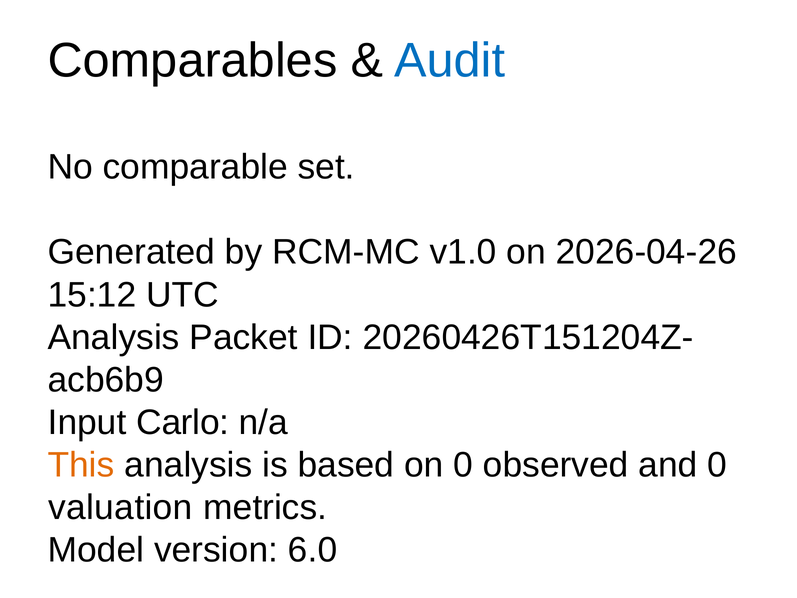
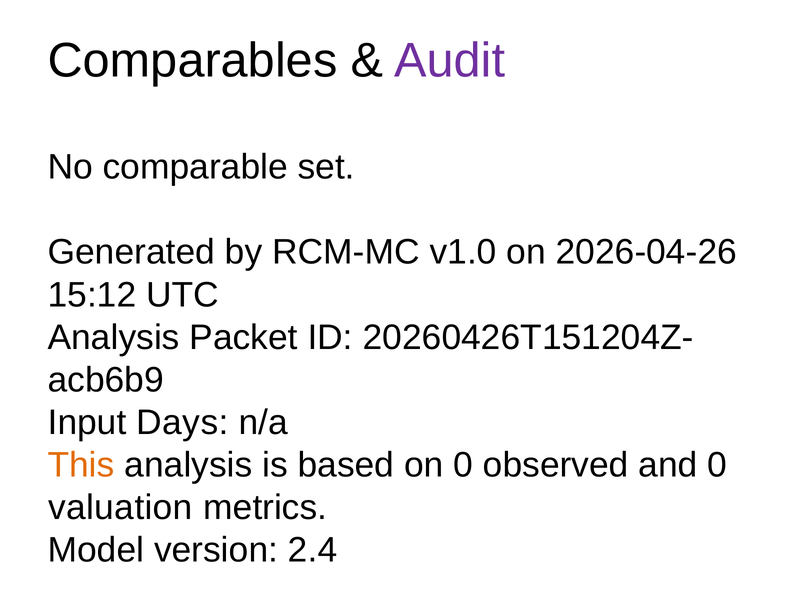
Audit colour: blue -> purple (450, 60)
Carlo: Carlo -> Days (182, 422)
6.0: 6.0 -> 2.4 (313, 550)
